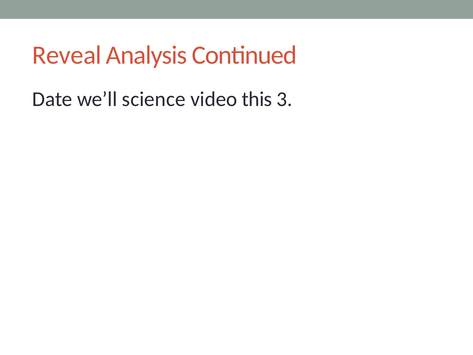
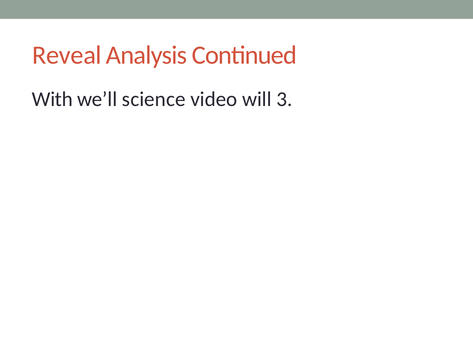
Date: Date -> With (52, 99)
this: this -> will (257, 99)
